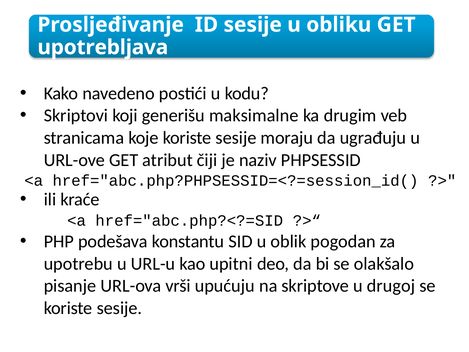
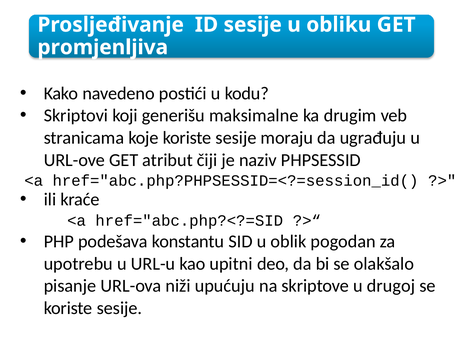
upotrebljava: upotrebljava -> promjenljiva (103, 47)
vrši: vrši -> niži (178, 286)
